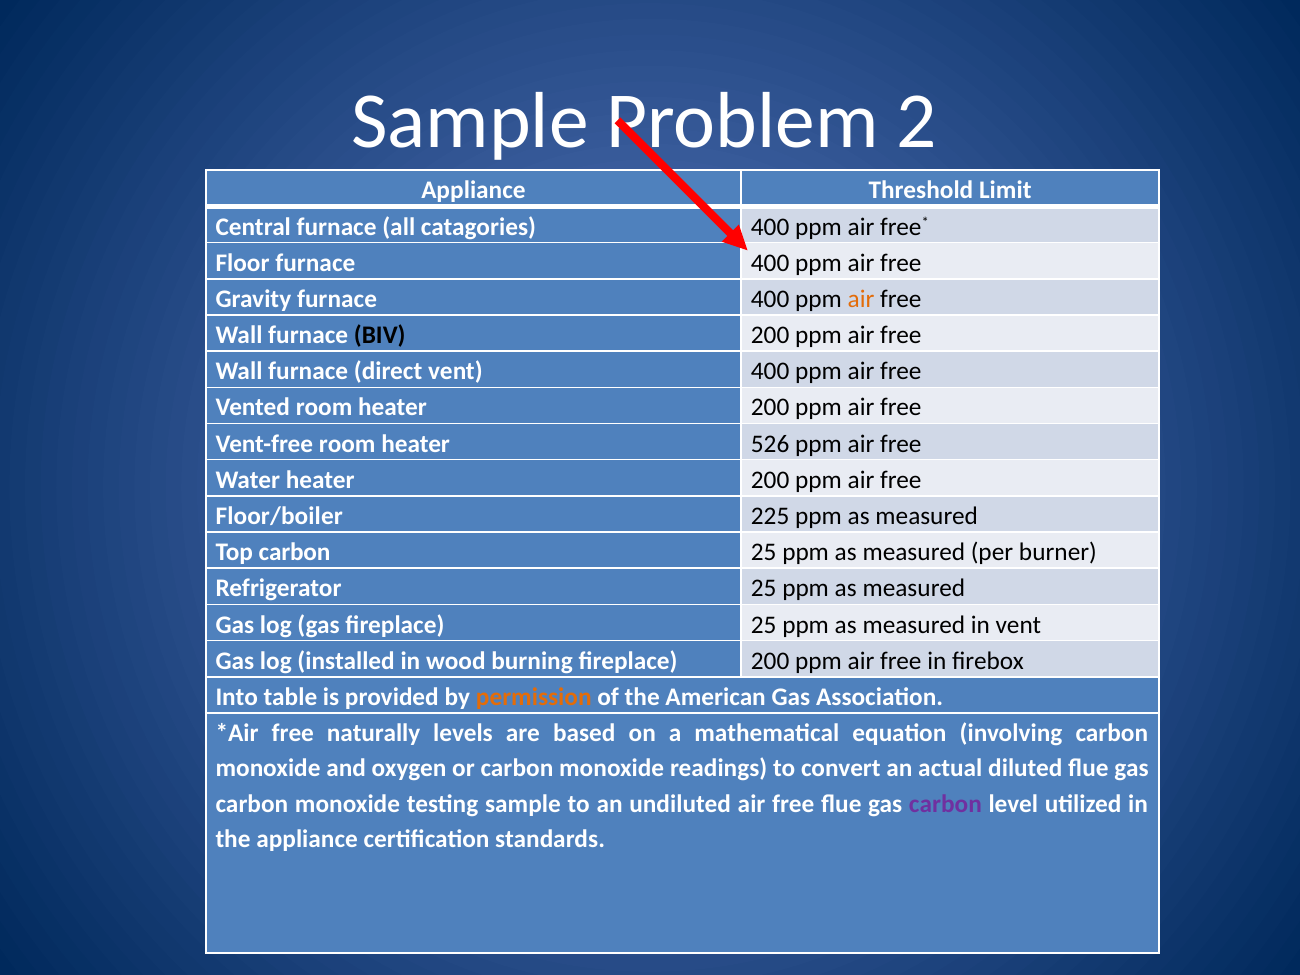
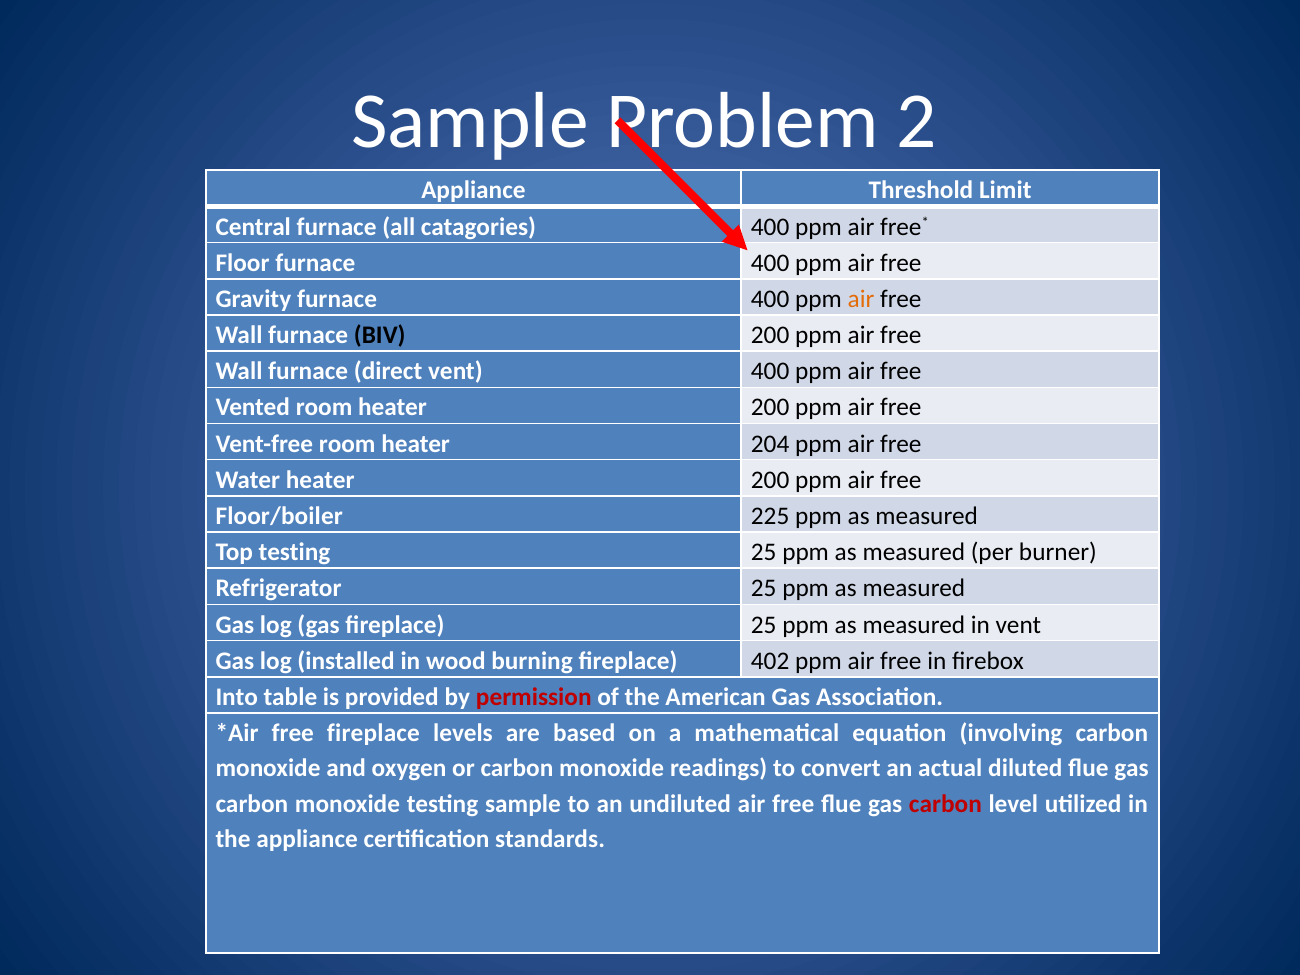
526: 526 -> 204 (770, 444)
Top carbon: carbon -> testing (294, 552)
fireplace 200: 200 -> 402 (770, 661)
permission colour: orange -> red (534, 697)
free naturally: naturally -> fireplace (373, 733)
carbon colour: purple -> red (945, 804)
